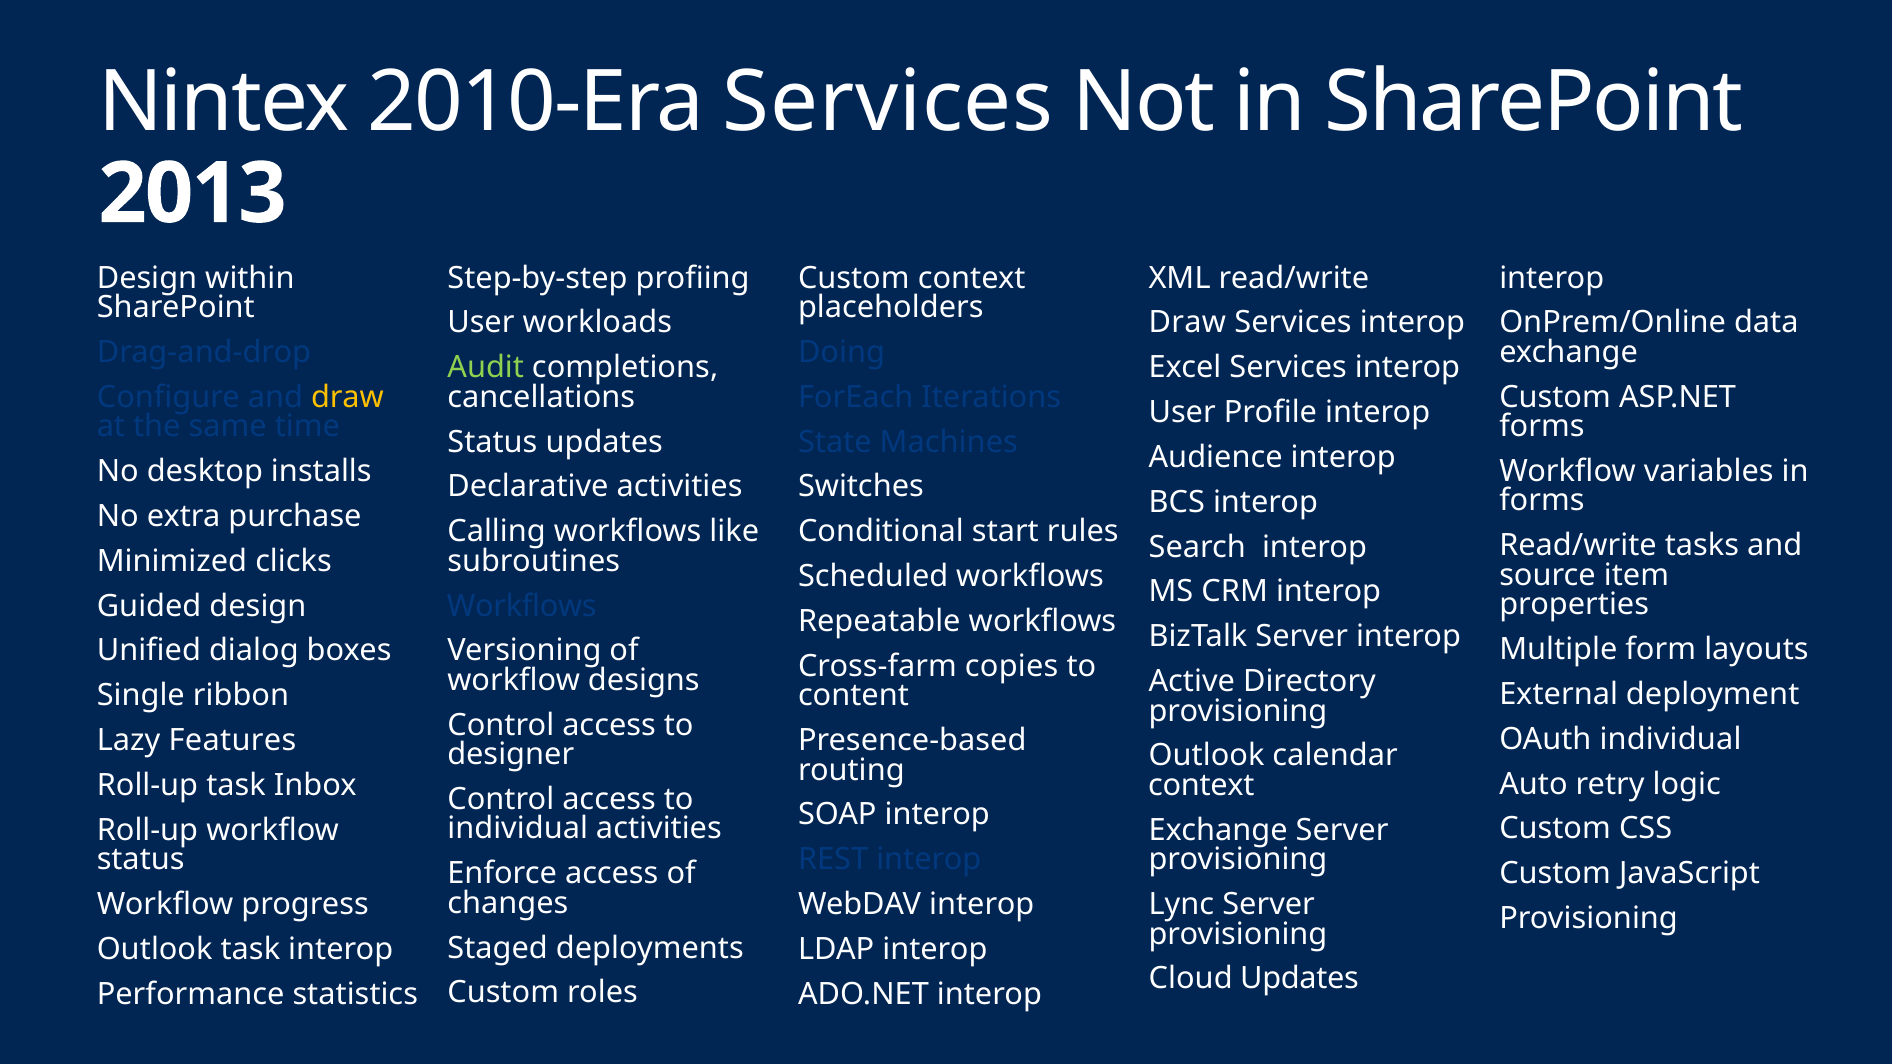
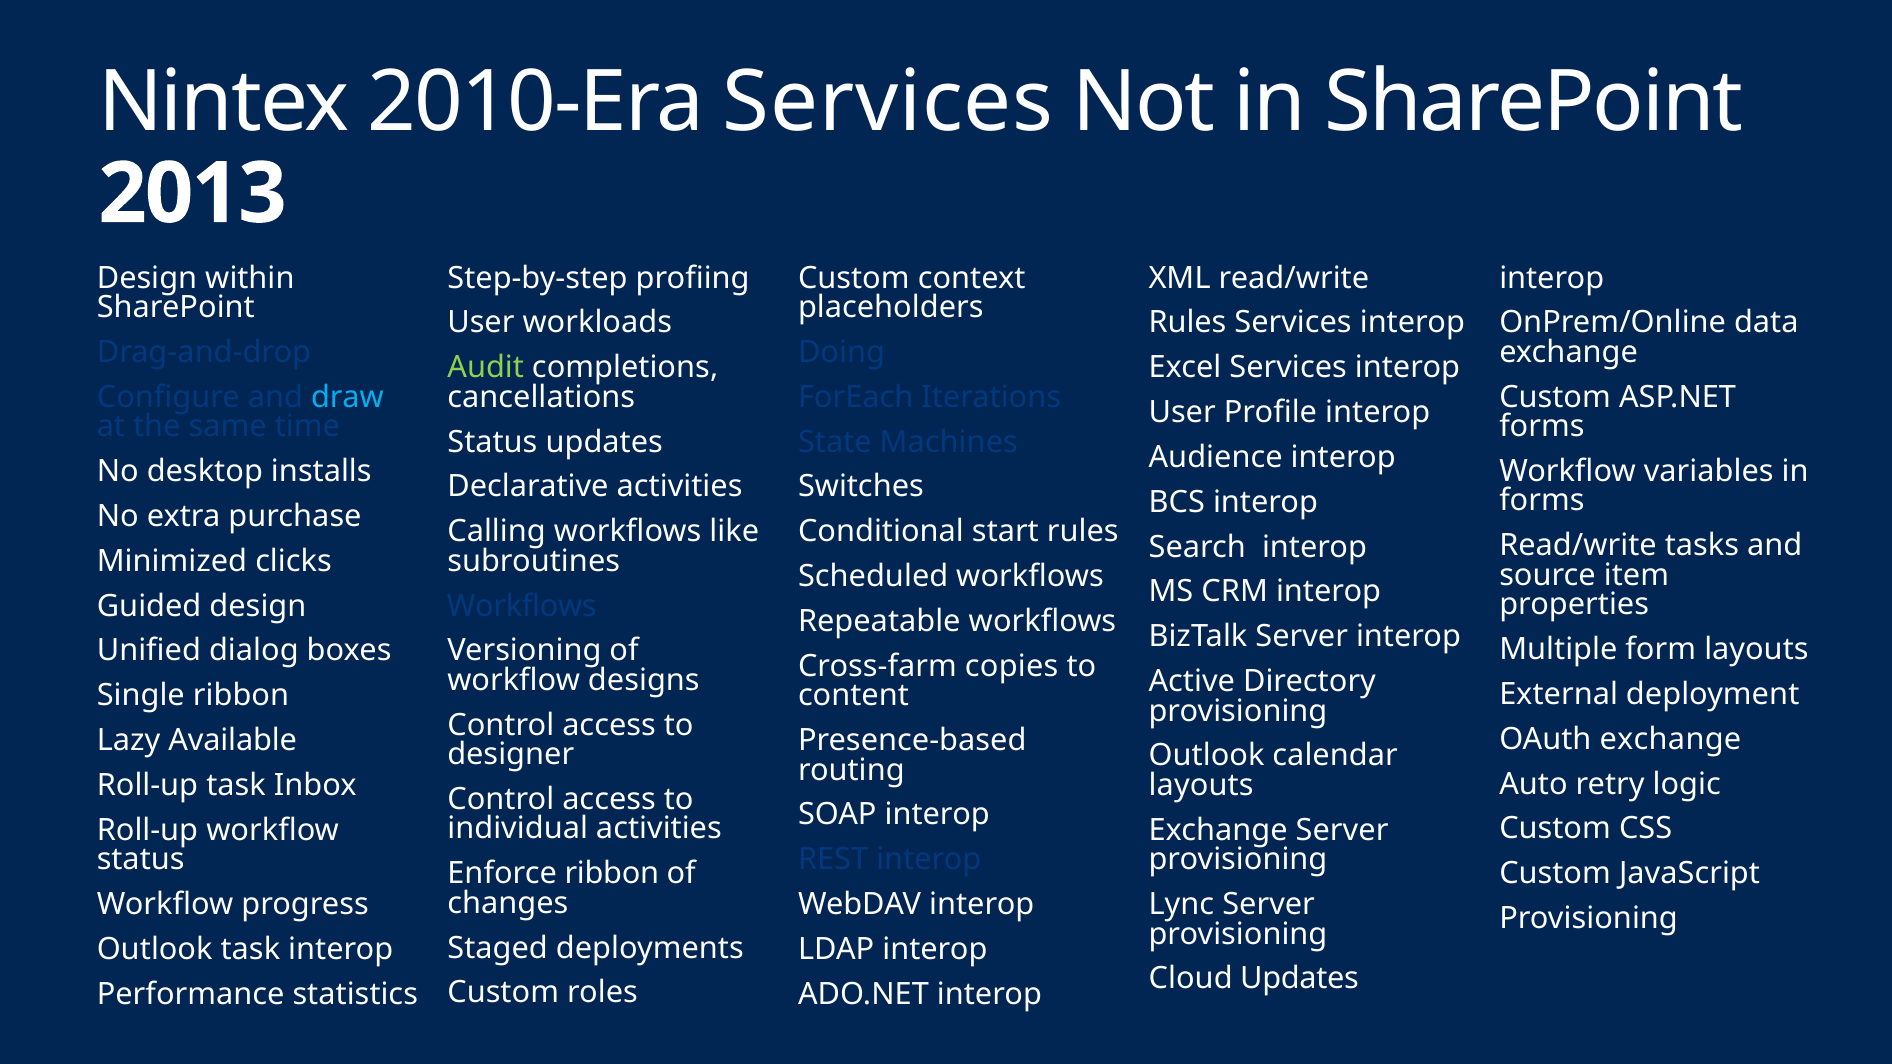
Draw: Draw -> Rules (1187, 323)
draw colour: yellow -> light blue (347, 397)
OAuth individual: individual -> exchange (1670, 739)
Features: Features -> Available (233, 741)
context: context -> layouts (1201, 785)
Enforce access: access -> ribbon (612, 874)
